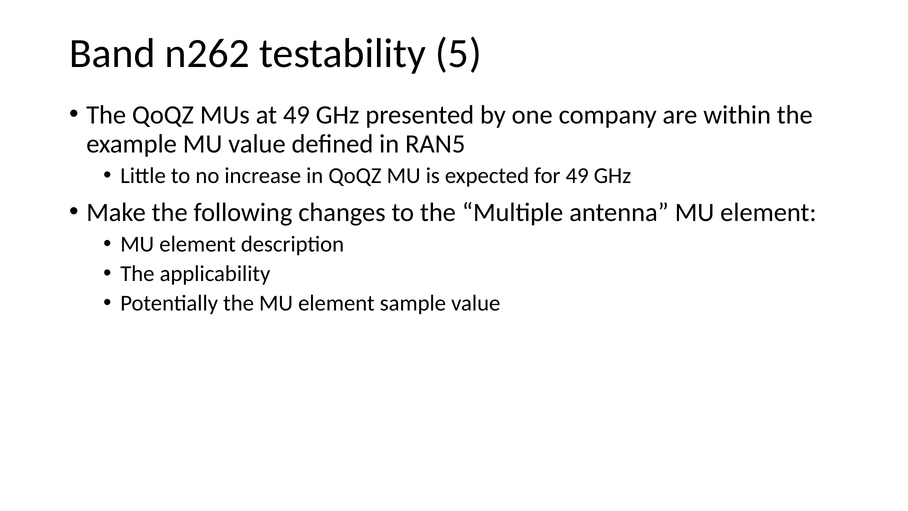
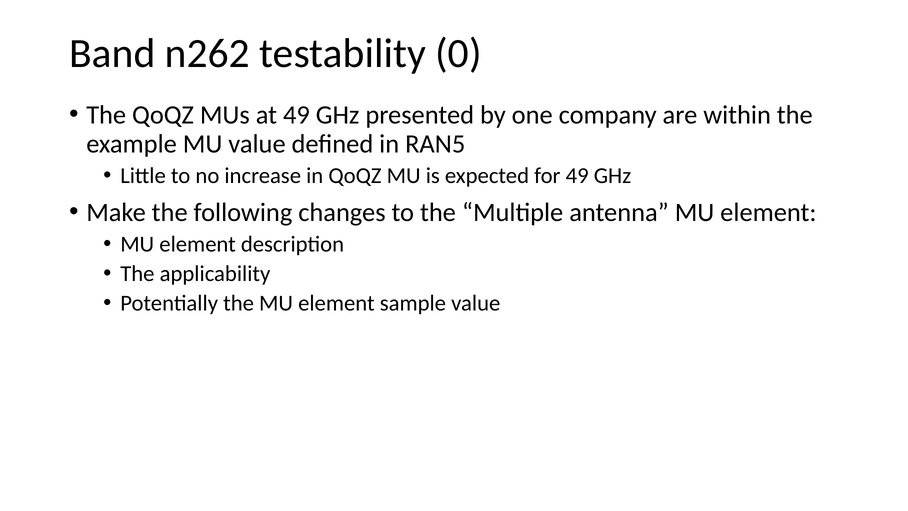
5: 5 -> 0 (458, 53)
